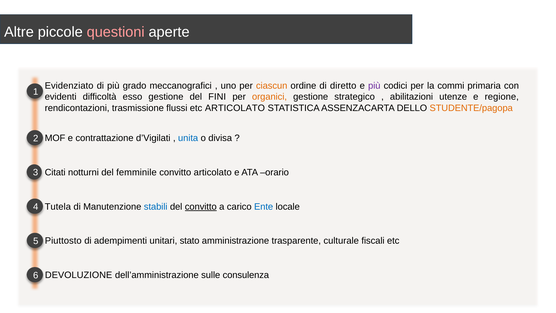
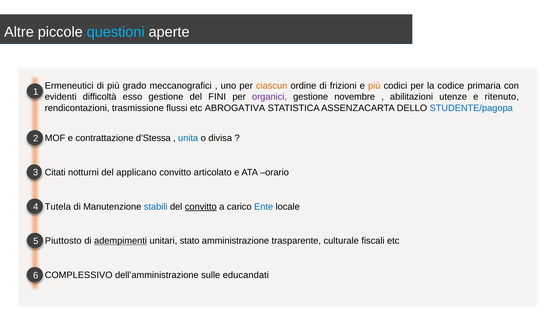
questioni colour: pink -> light blue (116, 32)
Evidenziato: Evidenziato -> Ermeneutici (69, 86)
diretto: diretto -> frizioni (343, 86)
più colour: purple -> orange (374, 86)
commi: commi -> codice (451, 86)
organici colour: orange -> purple (269, 97)
strategico: strategico -> novembre (355, 97)
regione: regione -> ritenuto (502, 97)
etc ARTICOLATO: ARTICOLATO -> ABROGATIVA (235, 108)
STUDENTE/pagopa colour: orange -> blue (471, 108)
d’Vigilati: d’Vigilati -> d’Stessa (153, 138)
femminile: femminile -> applicano (136, 172)
adempimenti underline: none -> present (121, 241)
DEVOLUZIONE: DEVOLUZIONE -> COMPLESSIVO (79, 275)
consulenza: consulenza -> educandati (246, 275)
